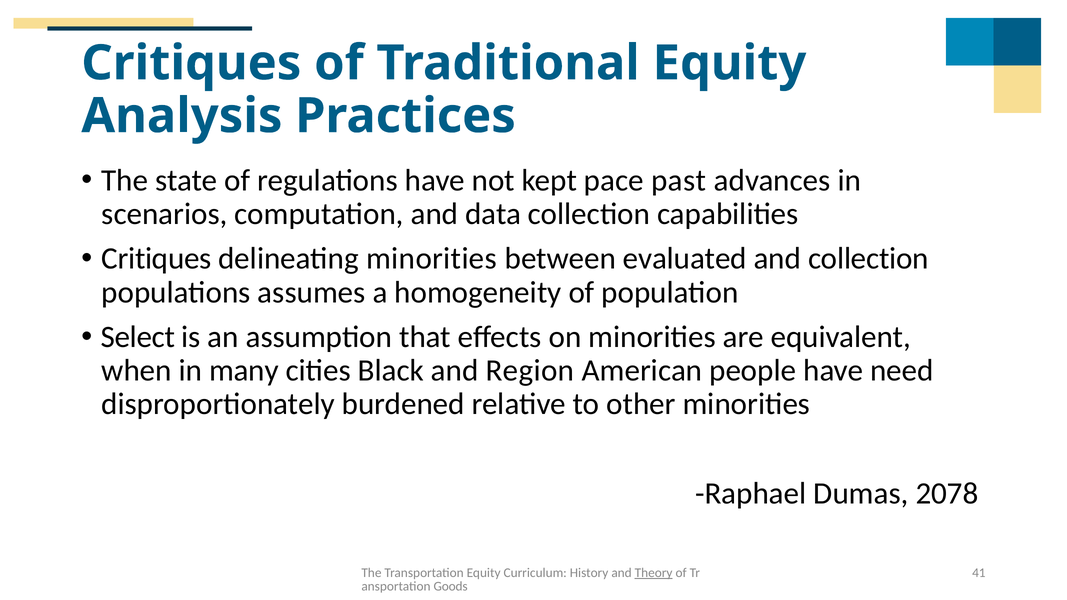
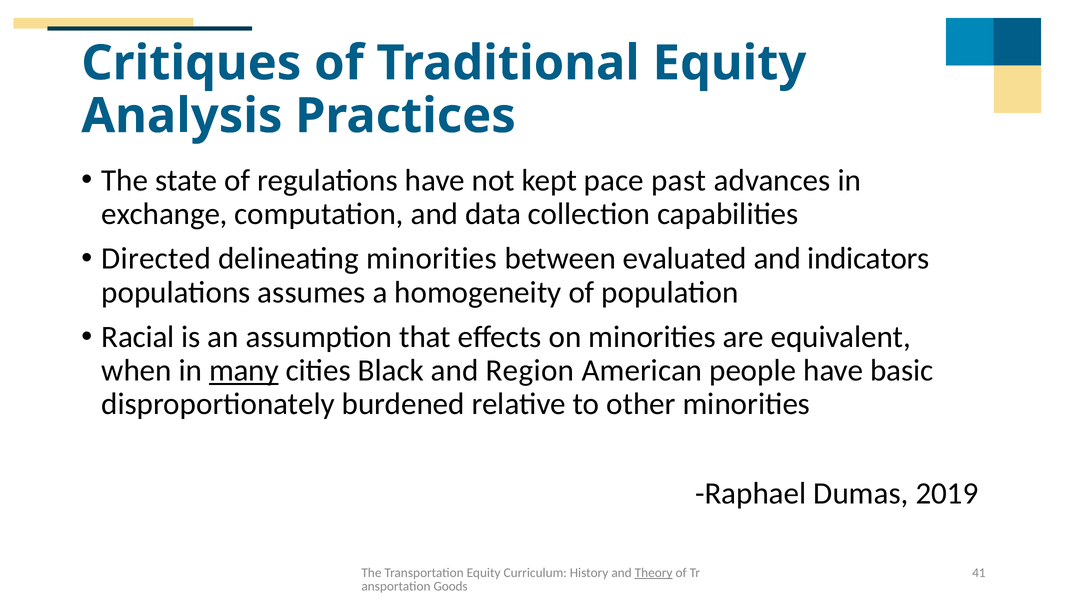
scenarios: scenarios -> exchange (164, 214)
Critiques: Critiques -> Directed (156, 259)
and collection: collection -> indicators (868, 259)
Select: Select -> Racial (138, 337)
many underline: none -> present (244, 371)
need: need -> basic (902, 371)
2078: 2078 -> 2019 (947, 494)
